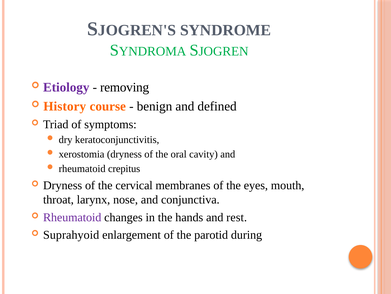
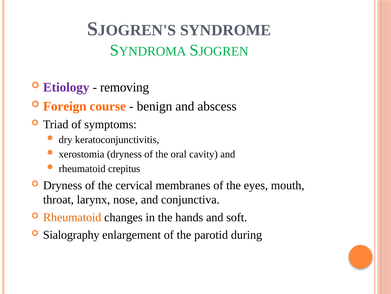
History: History -> Foreign (65, 106)
defined: defined -> abscess (217, 106)
Rheumatoid colour: purple -> orange (72, 217)
rest: rest -> soft (237, 217)
Suprahyoid: Suprahyoid -> Sialography (71, 234)
